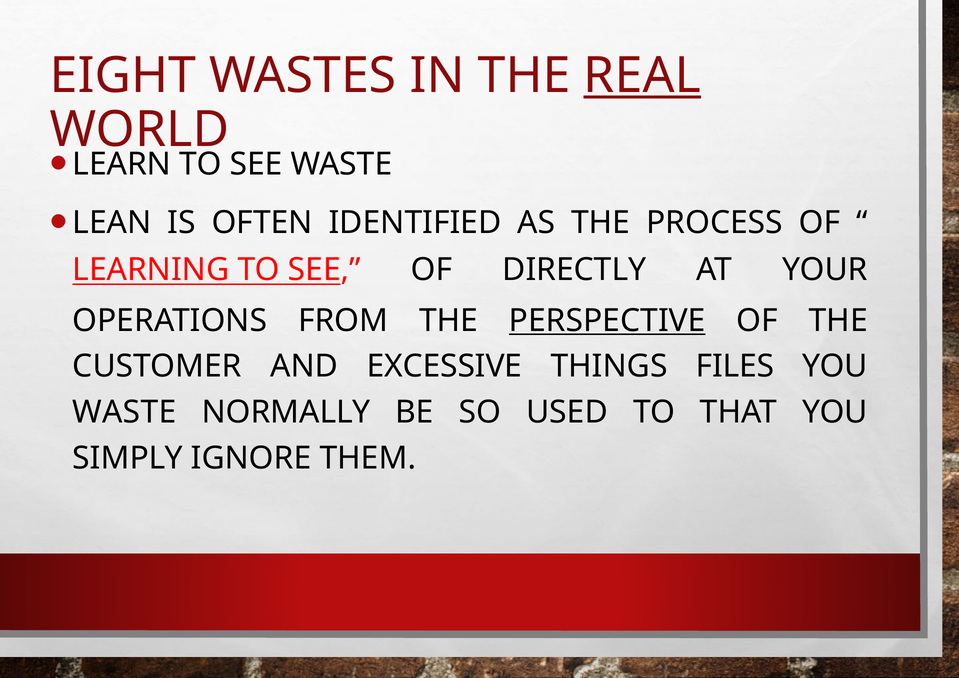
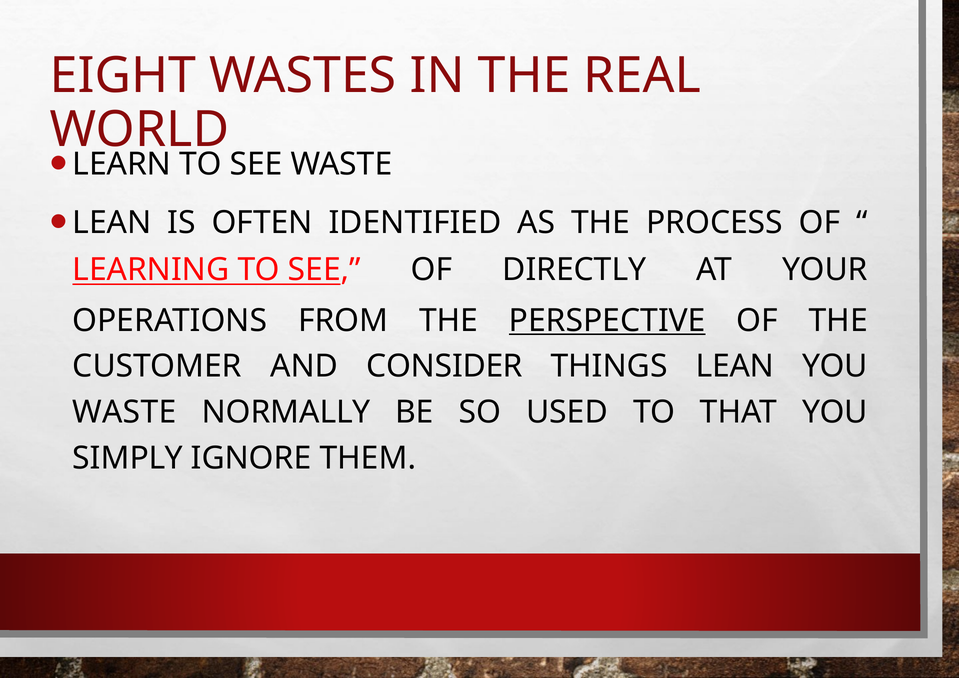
REAL underline: present -> none (642, 76)
EXCESSIVE: EXCESSIVE -> CONSIDER (445, 367)
THINGS FILES: FILES -> LEAN (735, 367)
